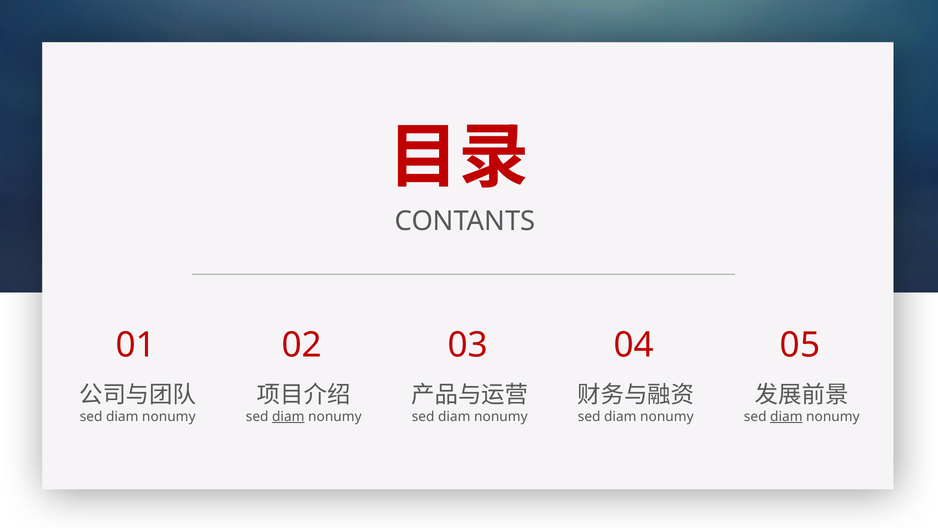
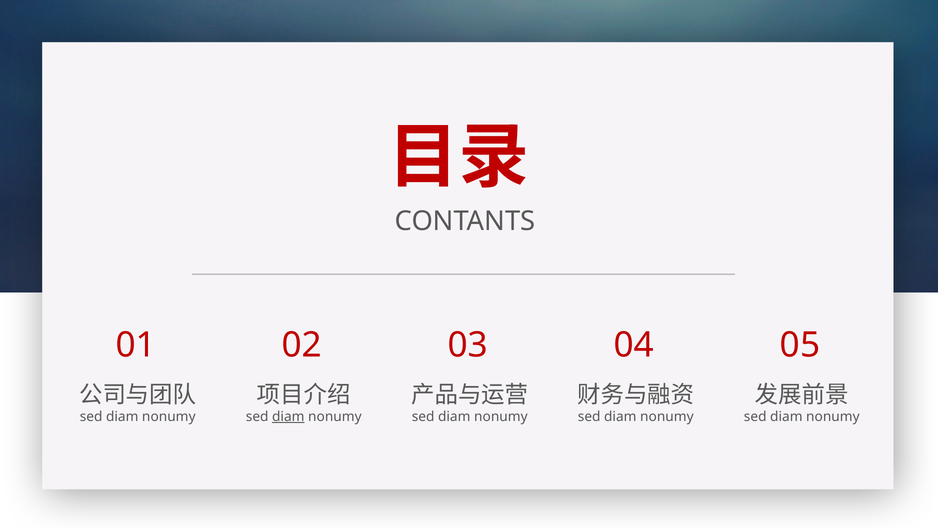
diam underline: present -> none (786, 416)
